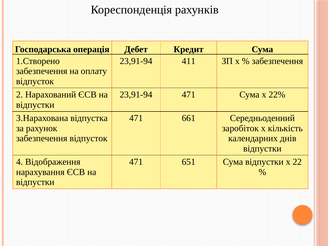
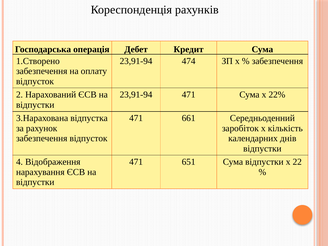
411: 411 -> 474 (189, 61)
